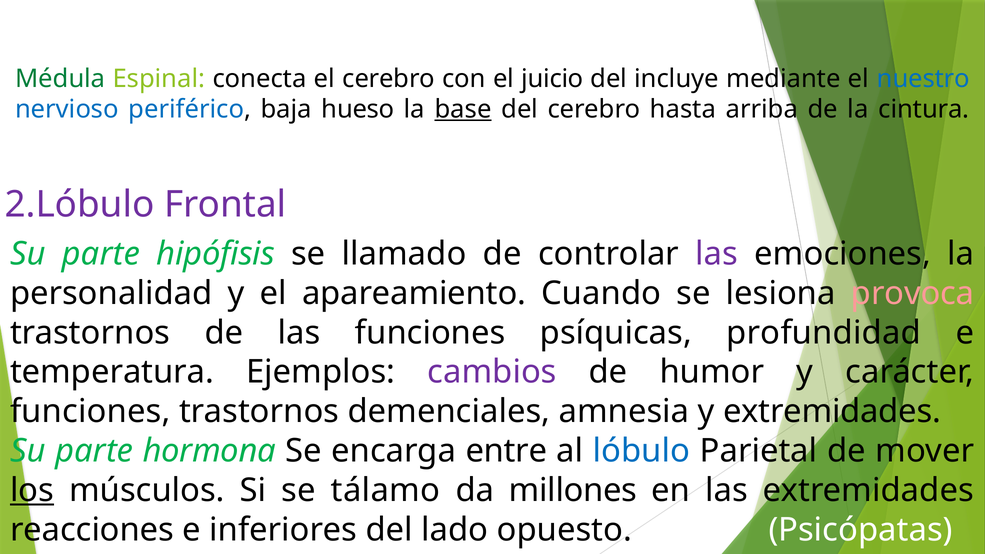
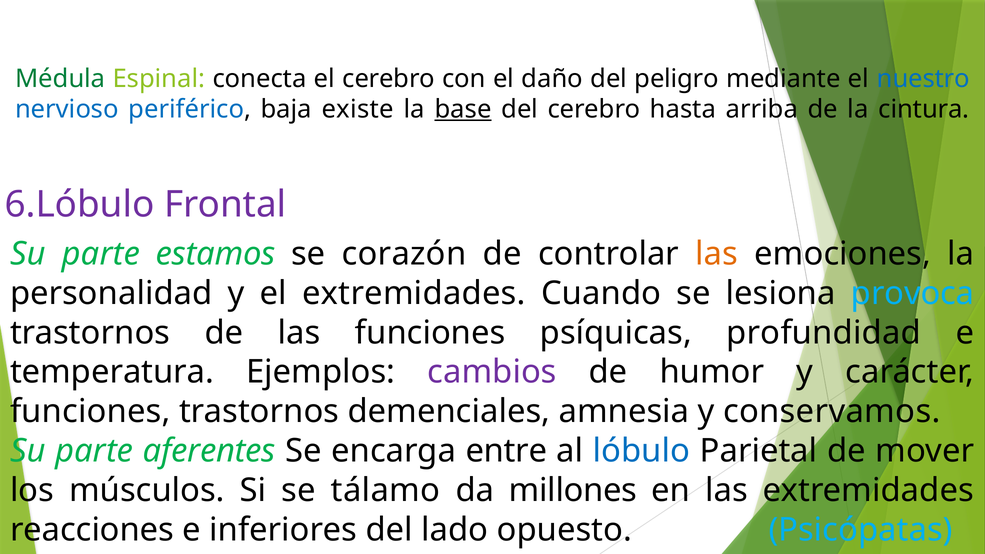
juicio: juicio -> daño (552, 79)
incluye: incluye -> peligro (677, 79)
hueso: hueso -> existe (358, 109)
2.Lóbulo: 2.Lóbulo -> 6.Lóbulo (80, 204)
hipófisis: hipófisis -> estamos (216, 254)
llamado: llamado -> corazón (404, 254)
las colour: purple -> orange (717, 254)
el apareamiento: apareamiento -> extremidades (414, 293)
provoca colour: pink -> light blue (913, 293)
y extremidades: extremidades -> conservamos (832, 412)
hormona: hormona -> aferentes (209, 451)
los underline: present -> none (32, 490)
Psicópatas colour: white -> light blue (861, 530)
